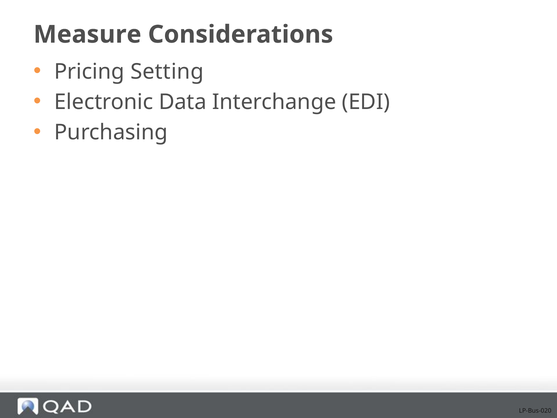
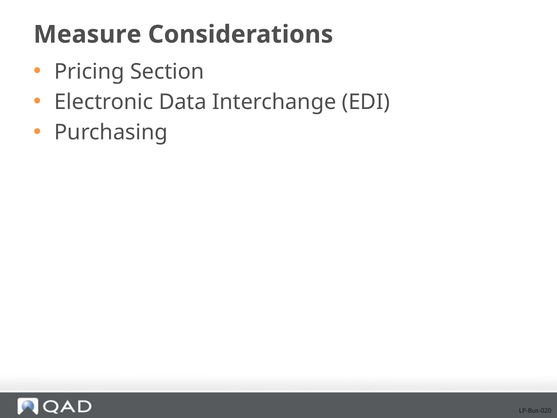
Setting: Setting -> Section (167, 72)
